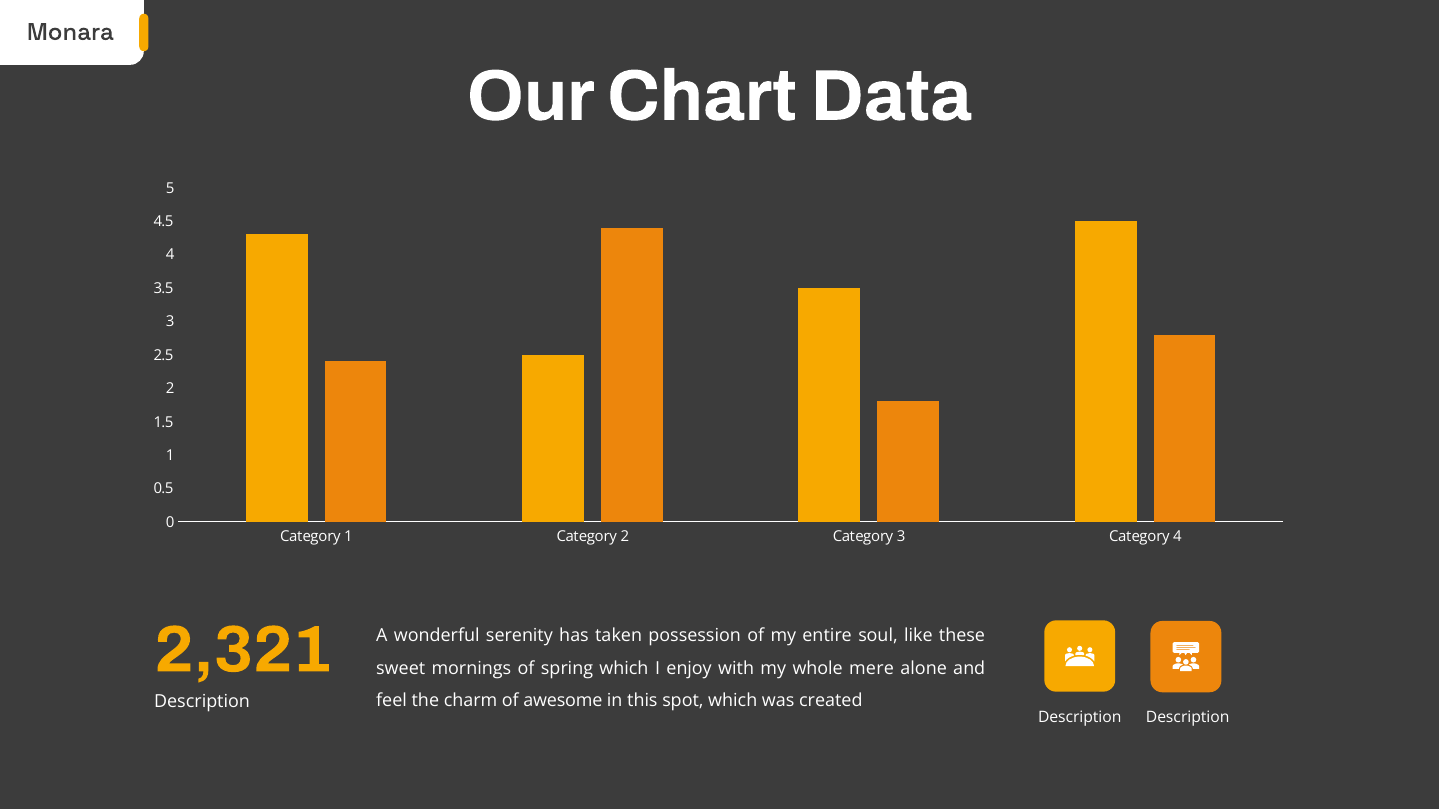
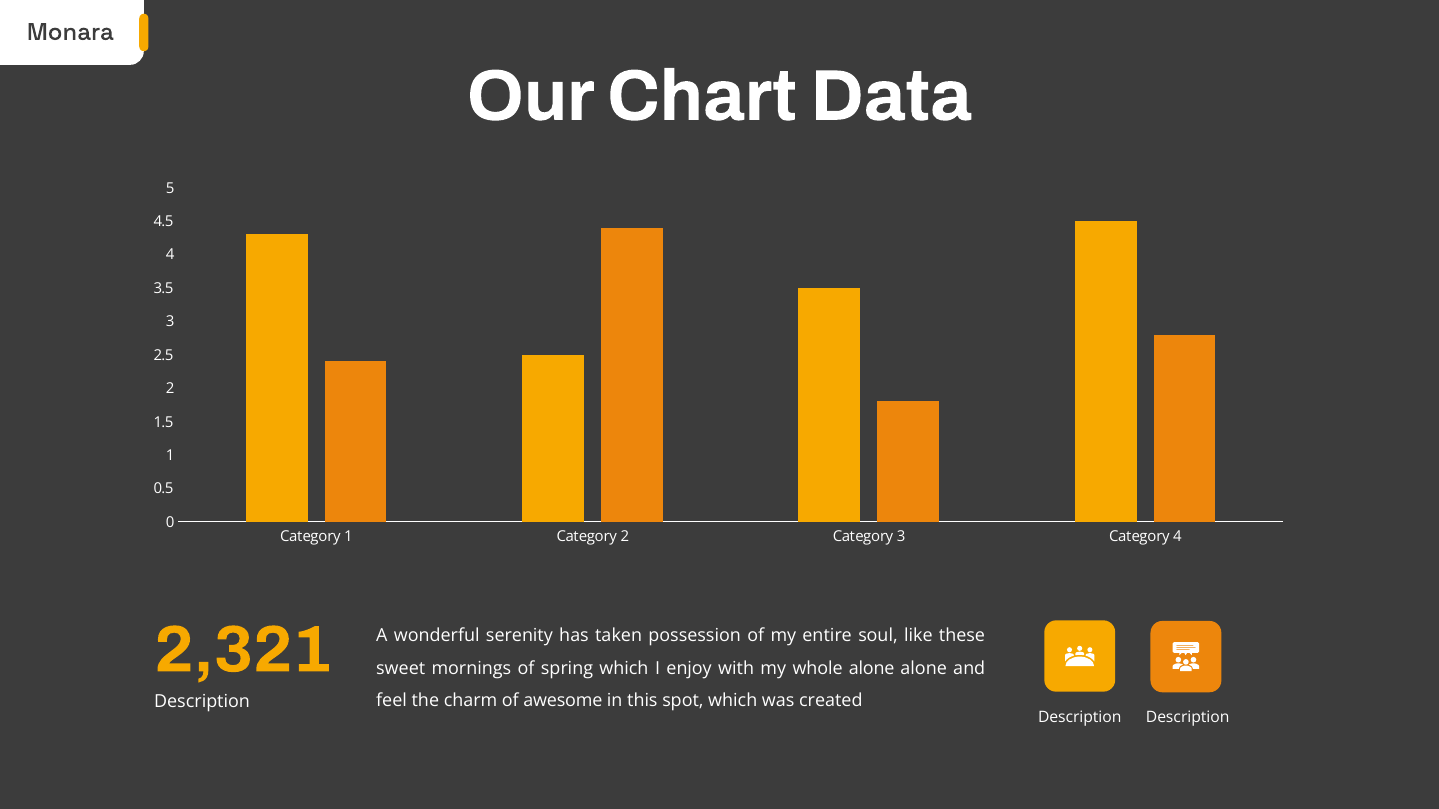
whole mere: mere -> alone (872, 669)
